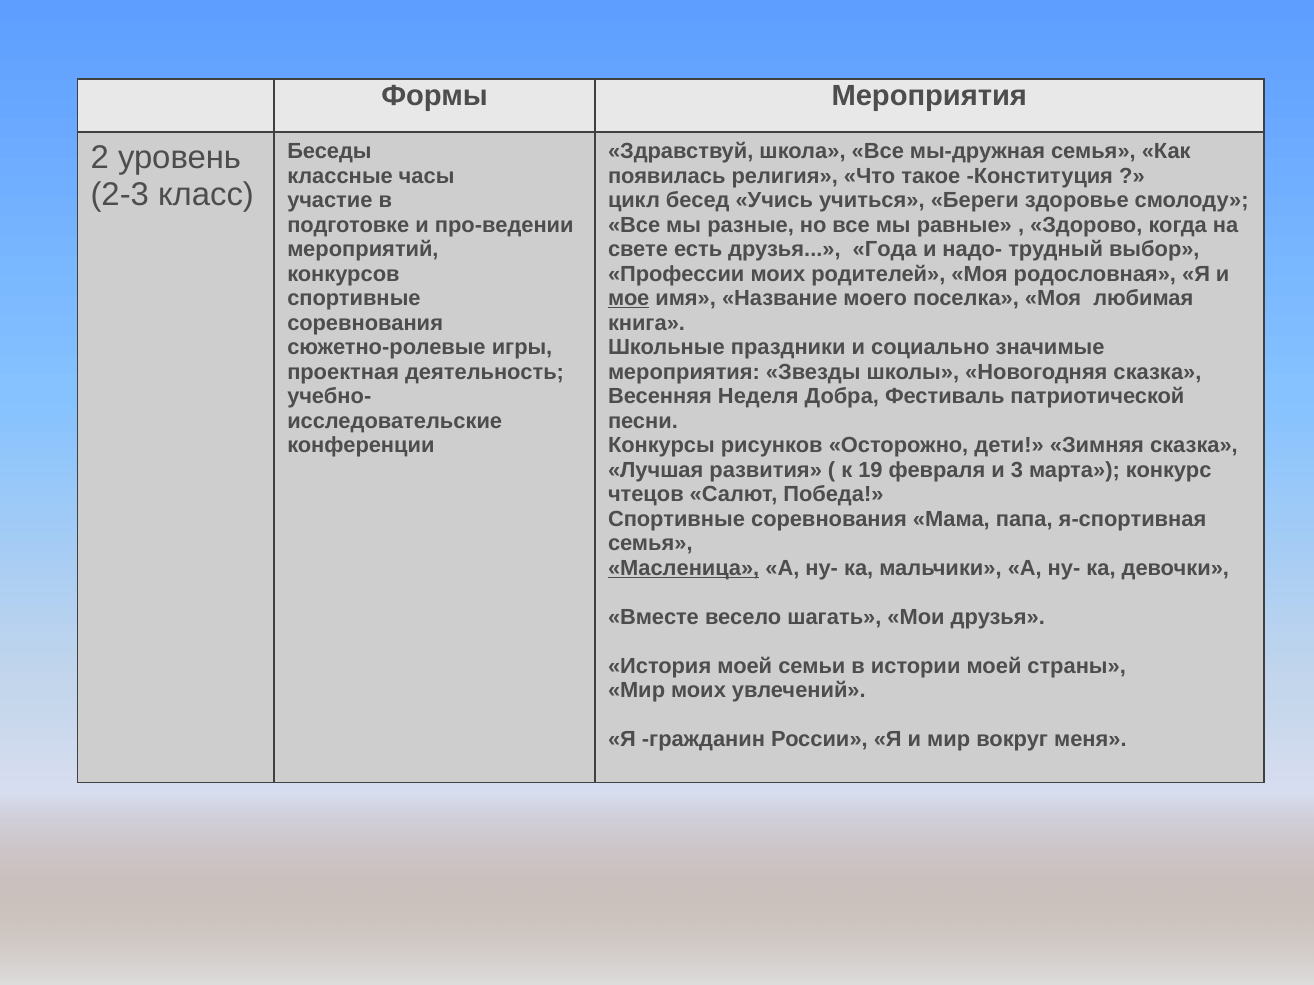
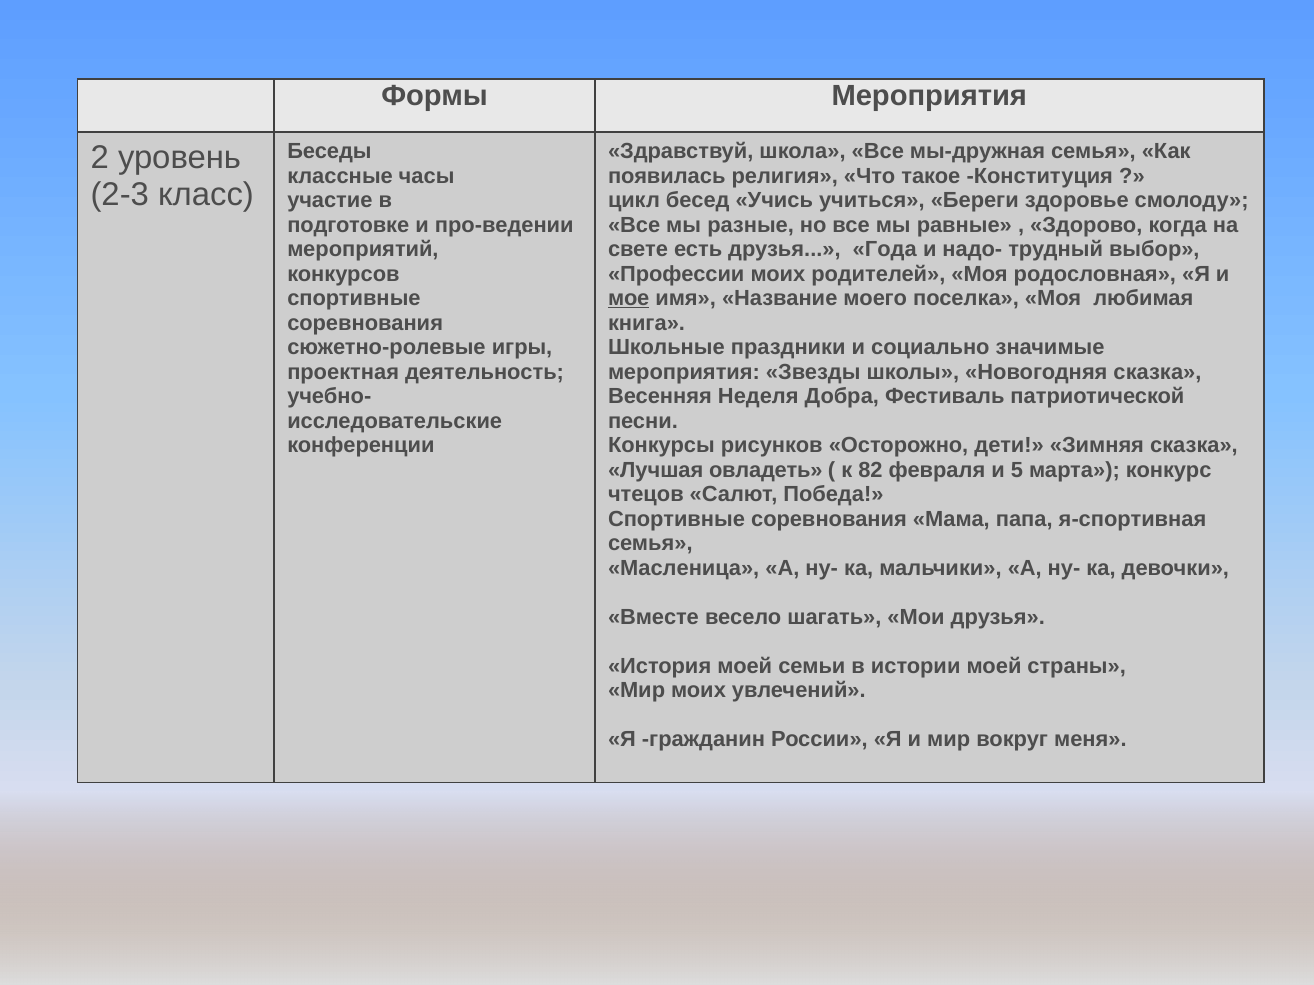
развития: развития -> овладеть (766, 470)
19: 19 -> 82 (870, 470)
3: 3 -> 5 (1017, 470)
Масленица underline: present -> none (684, 568)
